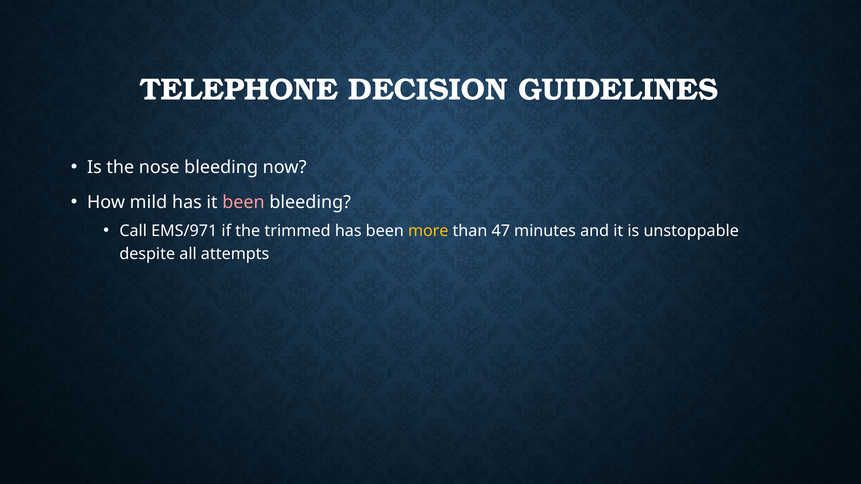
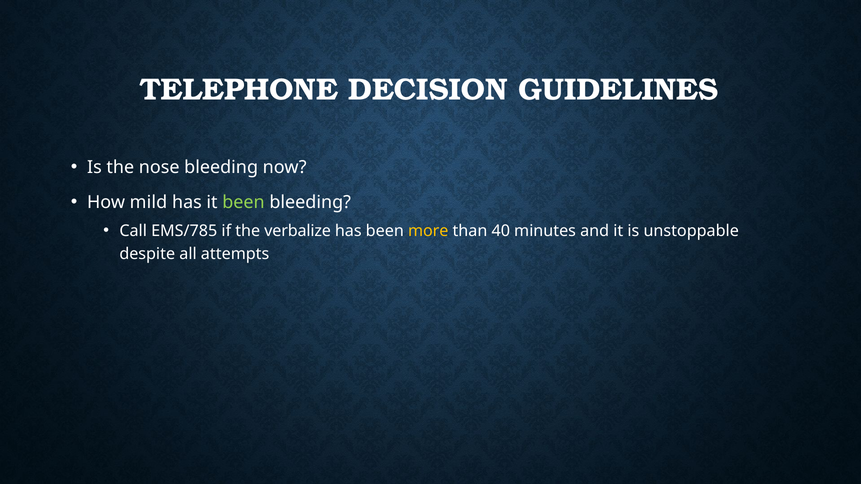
been colour: pink -> light green (243, 202)
EMS/971: EMS/971 -> EMS/785 (184, 231)
trimmed: trimmed -> verbalize (298, 231)
47: 47 -> 40 (501, 231)
